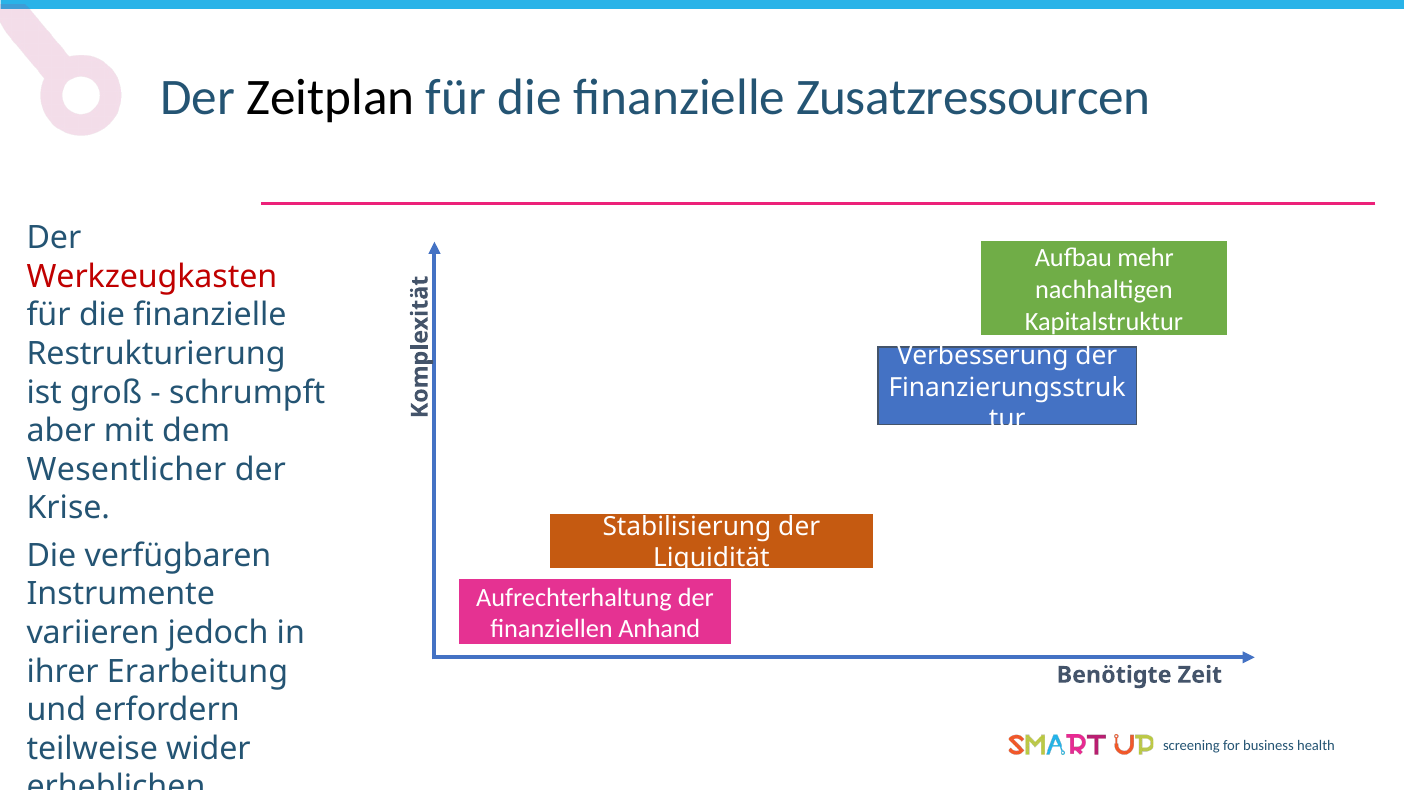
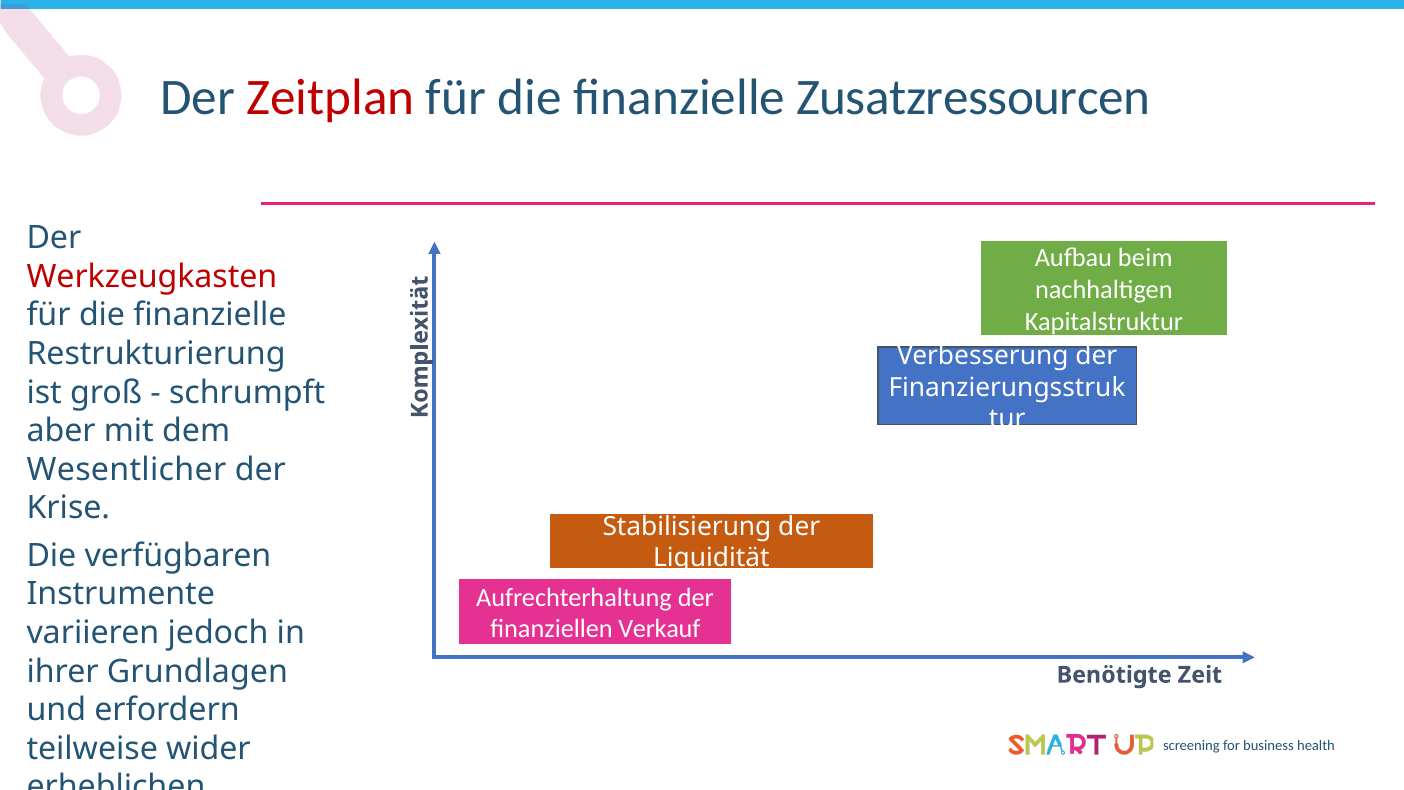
Zeitplan colour: black -> red (331, 97)
mehr: mehr -> beim (1145, 258)
Anhand: Anhand -> Verkauf (659, 629)
Erarbeitung: Erarbeitung -> Grundlagen (198, 671)
